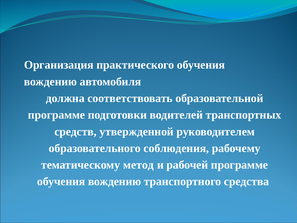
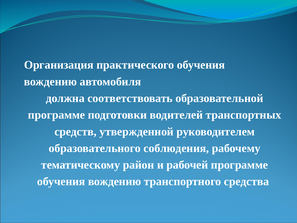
метод: метод -> район (139, 165)
